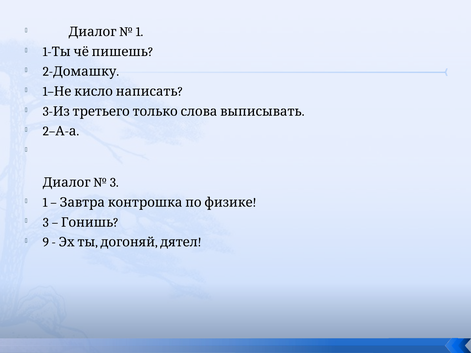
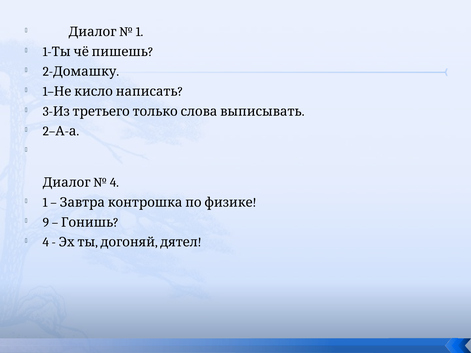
3: 3 -> 4 (114, 183)
3: 3 -> 9 (46, 223)
9: 9 -> 4 (46, 242)
